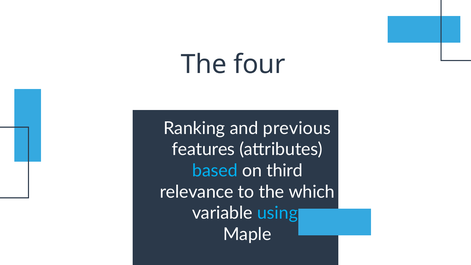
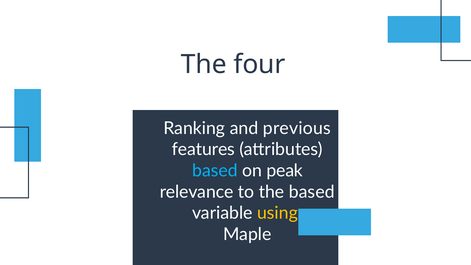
third: third -> peak (285, 171)
the which: which -> based (312, 192)
using colour: light blue -> yellow (277, 213)
